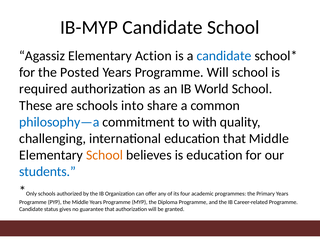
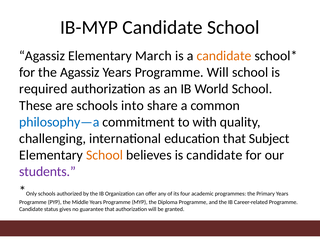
Action: Action -> March (153, 56)
candidate colour: blue -> orange (224, 56)
the Posted: Posted -> Agassiz (80, 72)
that Middle: Middle -> Subject (269, 139)
is education: education -> candidate (214, 155)
students colour: blue -> purple (47, 172)
